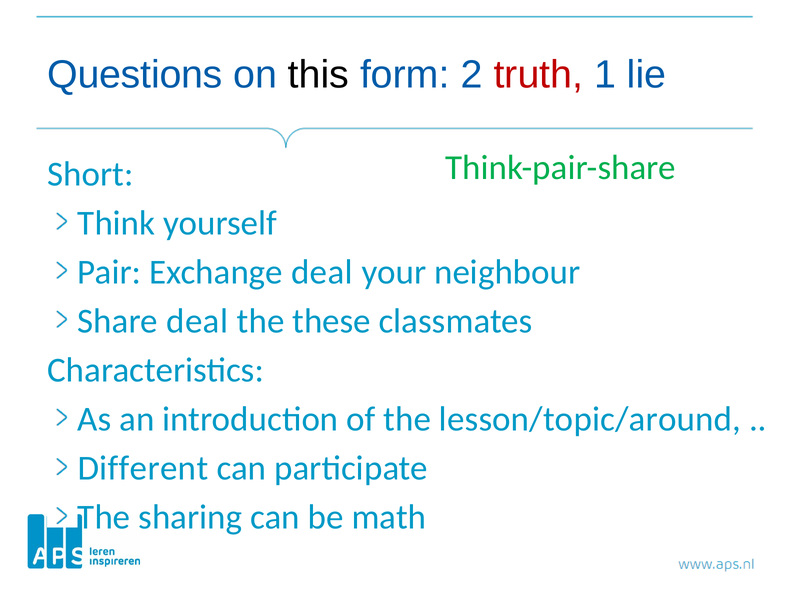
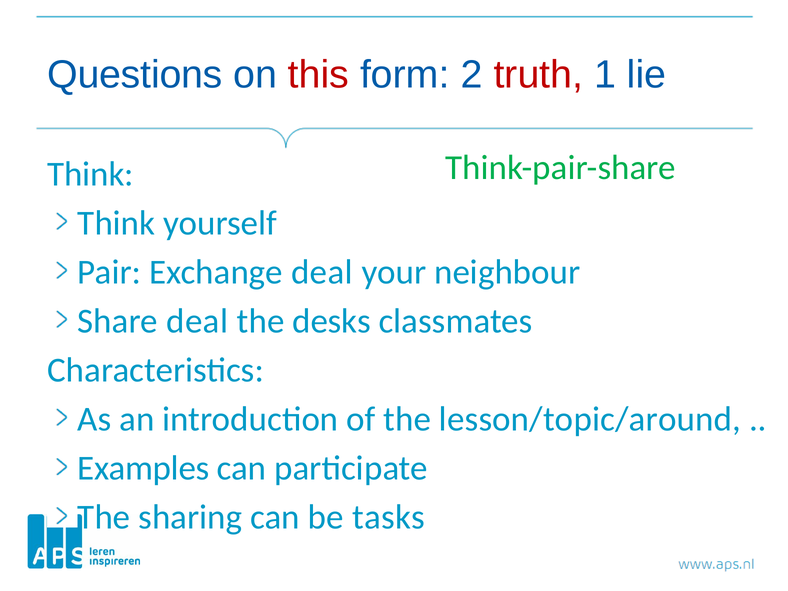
this colour: black -> red (319, 75)
Short: Short -> Think (90, 174)
these: these -> desks (332, 321)
Different: Different -> Examples (143, 468)
math: math -> tasks (389, 517)
